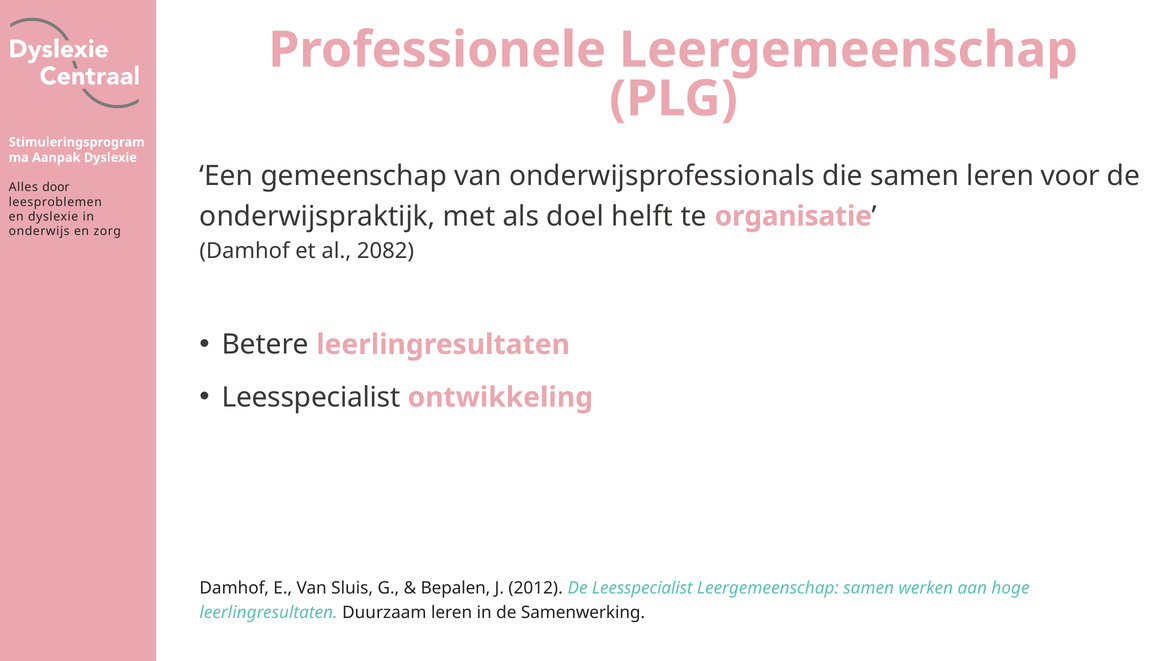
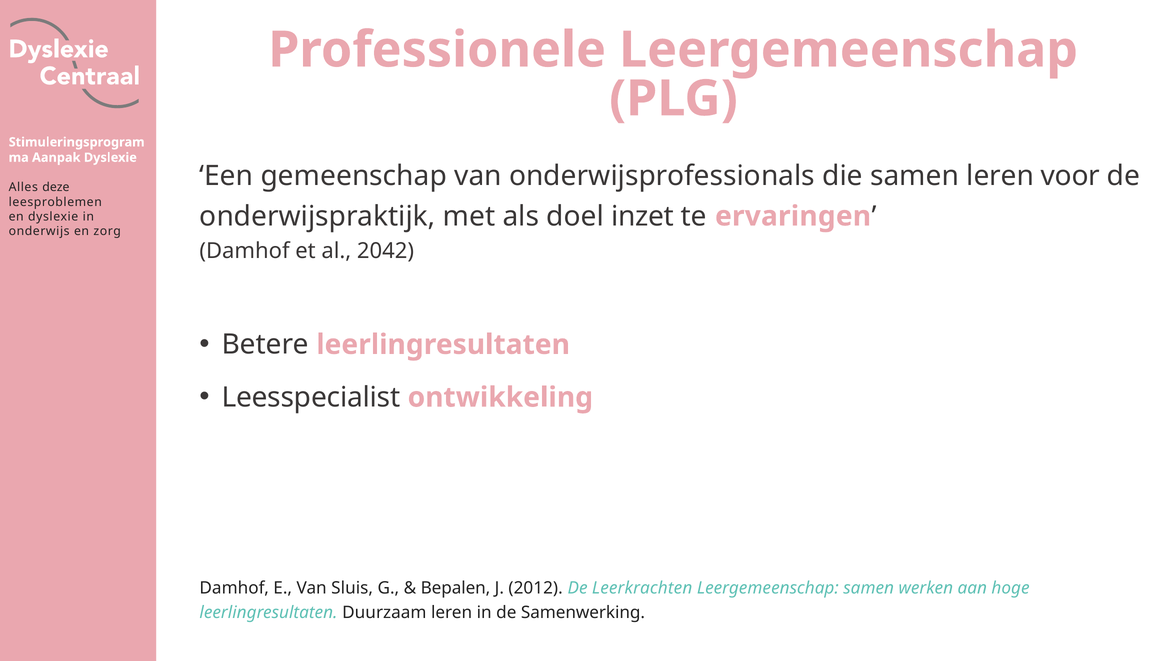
door: door -> deze (56, 187)
helft: helft -> inzet (642, 216)
organisatie: organisatie -> ervaringen (793, 216)
2082: 2082 -> 2042 (386, 251)
De Leesspecialist: Leesspecialist -> Leerkrachten (642, 588)
